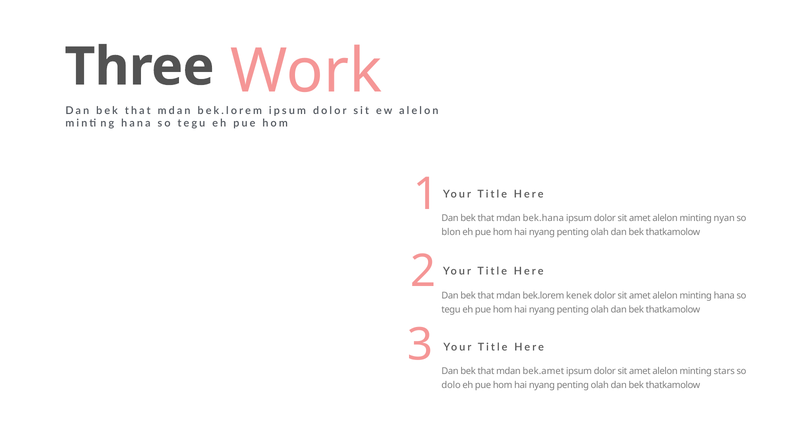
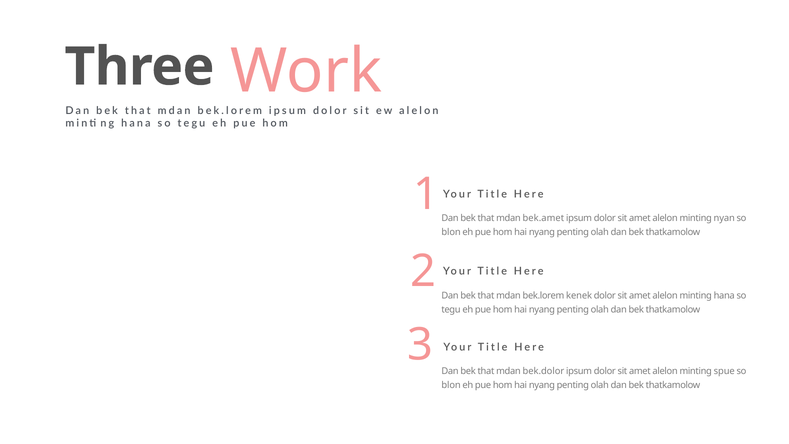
bek.hana: bek.hana -> bek.amet (543, 218)
bek.amet: bek.amet -> bek.dolor (543, 371)
stars: stars -> spue (724, 371)
dolo: dolo -> blon (451, 385)
